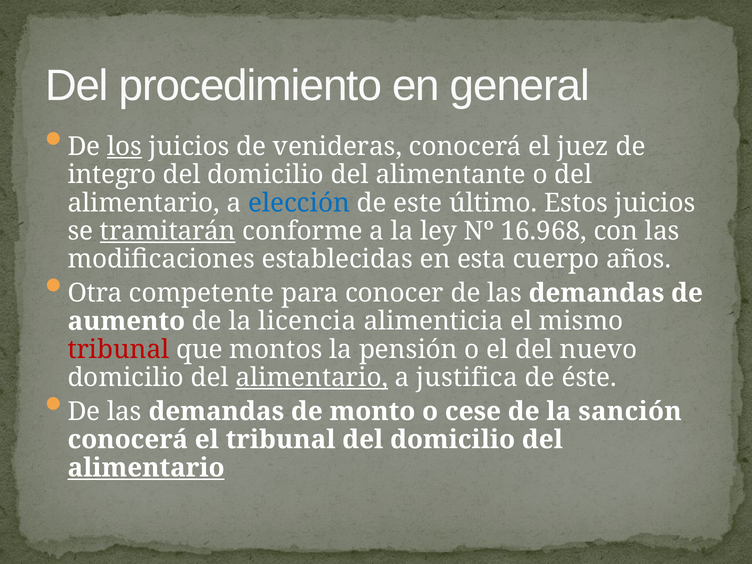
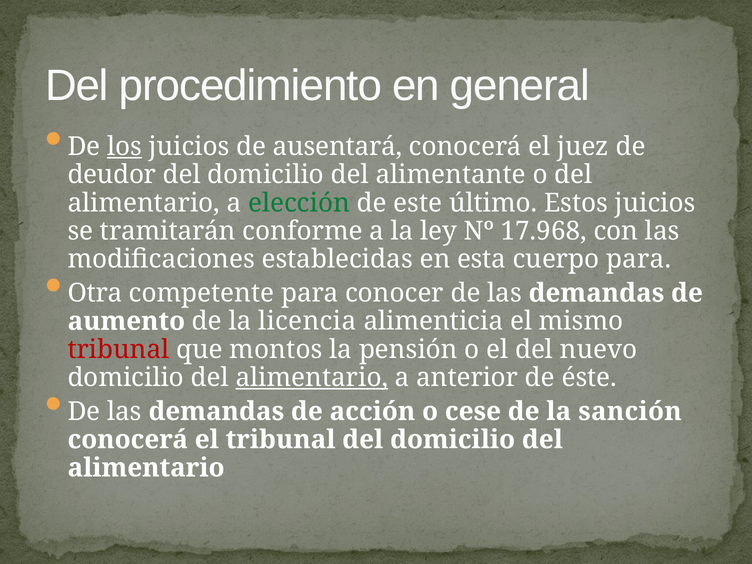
venideras: venideras -> ausentará (338, 147)
integro: integro -> deudor (112, 175)
elección colour: blue -> green (299, 203)
tramitarán underline: present -> none (168, 231)
16.968: 16.968 -> 17.968 (544, 231)
cuerpo años: años -> para (639, 259)
justifica: justifica -> anterior (467, 378)
monto: monto -> acción (372, 411)
alimentario underline: present -> none (146, 468)
